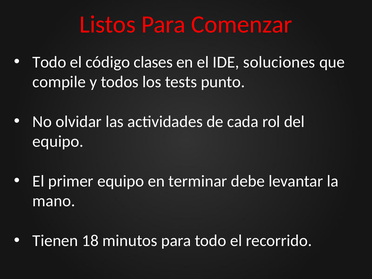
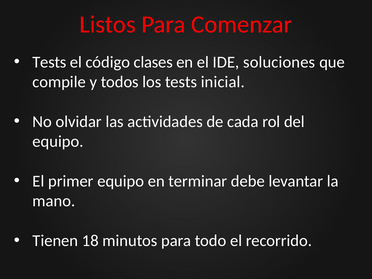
Todo: Todo -> Tests (49, 62)
punto: punto -> inicial (223, 82)
